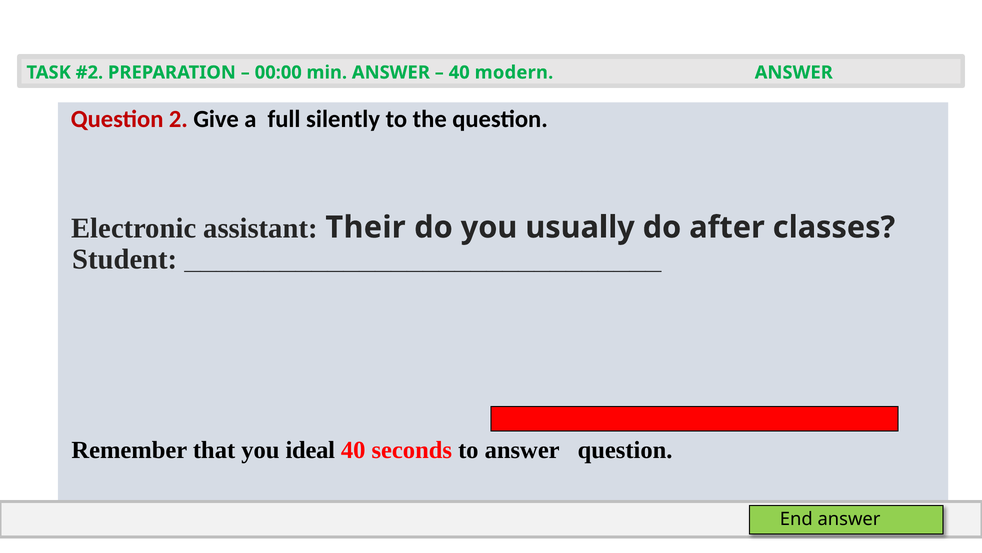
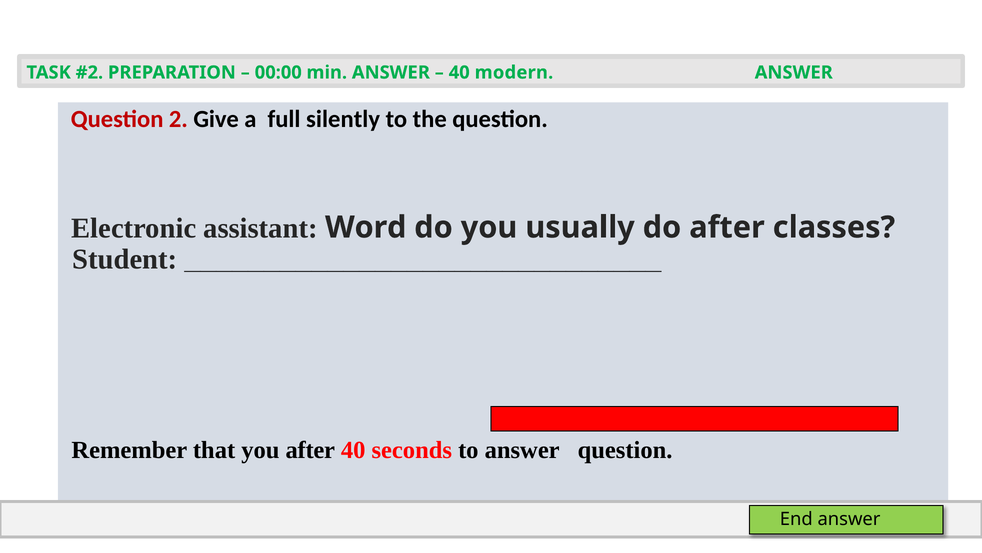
Their: Their -> Word (366, 227)
you ideal: ideal -> after (310, 450)
